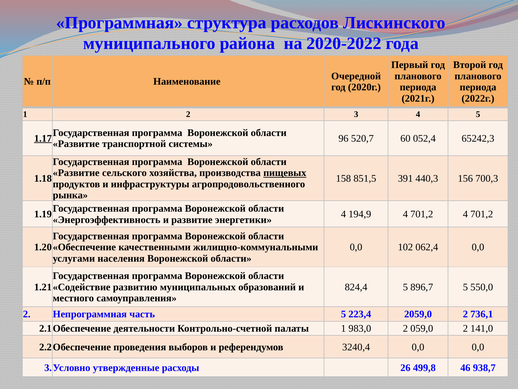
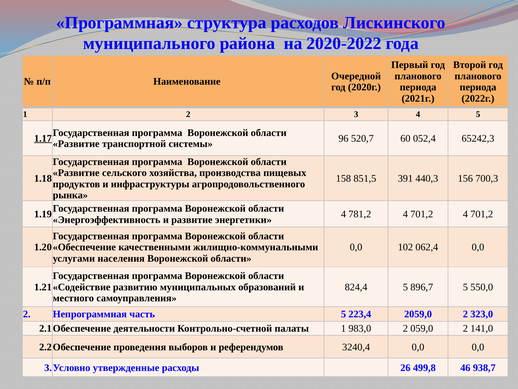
пищевых underline: present -> none (285, 173)
194,9: 194,9 -> 781,2 (360, 214)
736,1: 736,1 -> 323,0 (482, 314)
